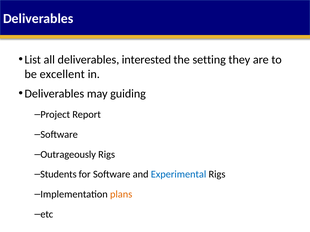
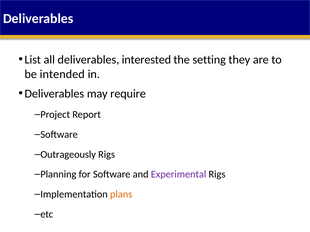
excellent: excellent -> intended (62, 74)
guiding: guiding -> require (128, 94)
Students: Students -> Planning (58, 175)
Experimental colour: blue -> purple (179, 175)
